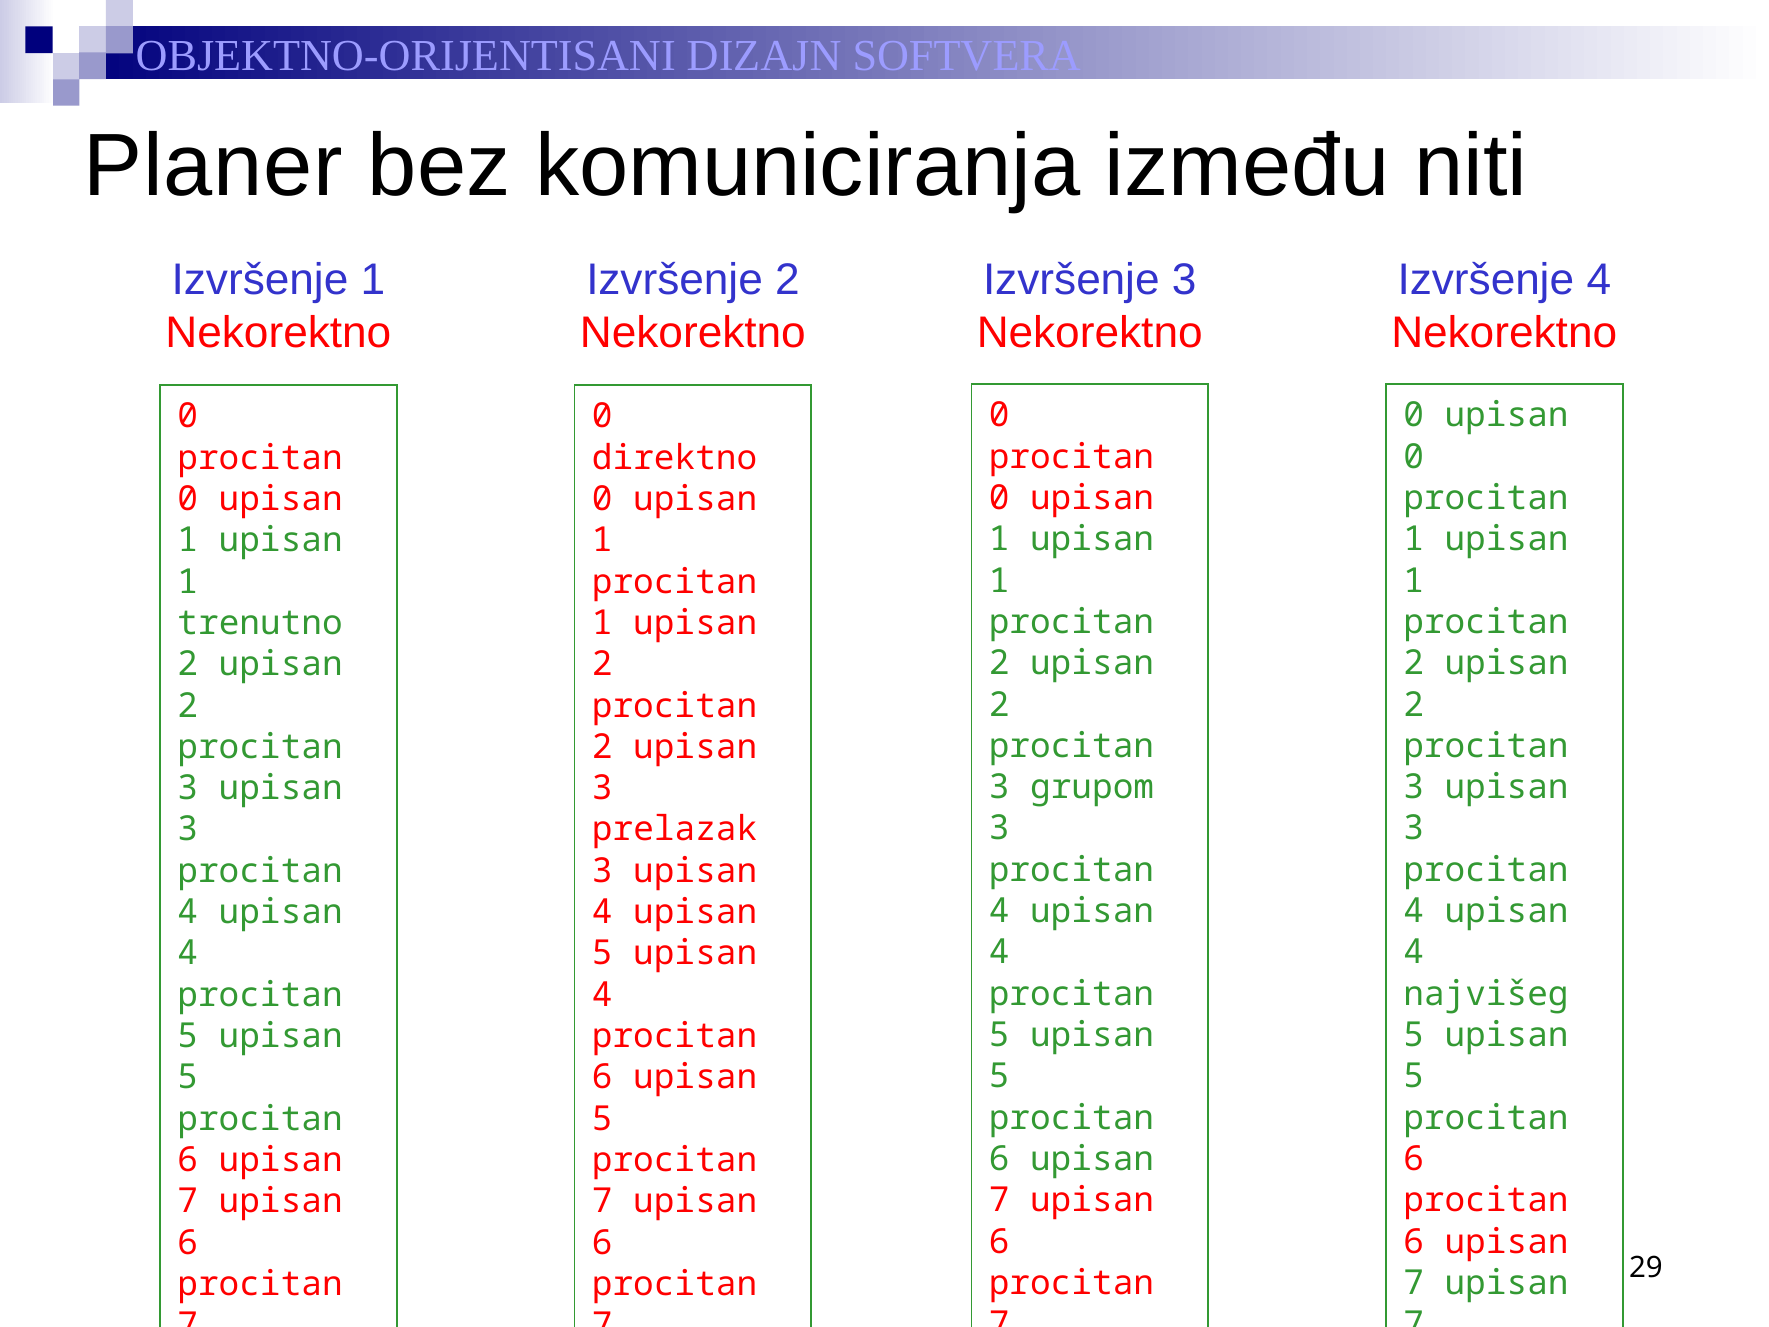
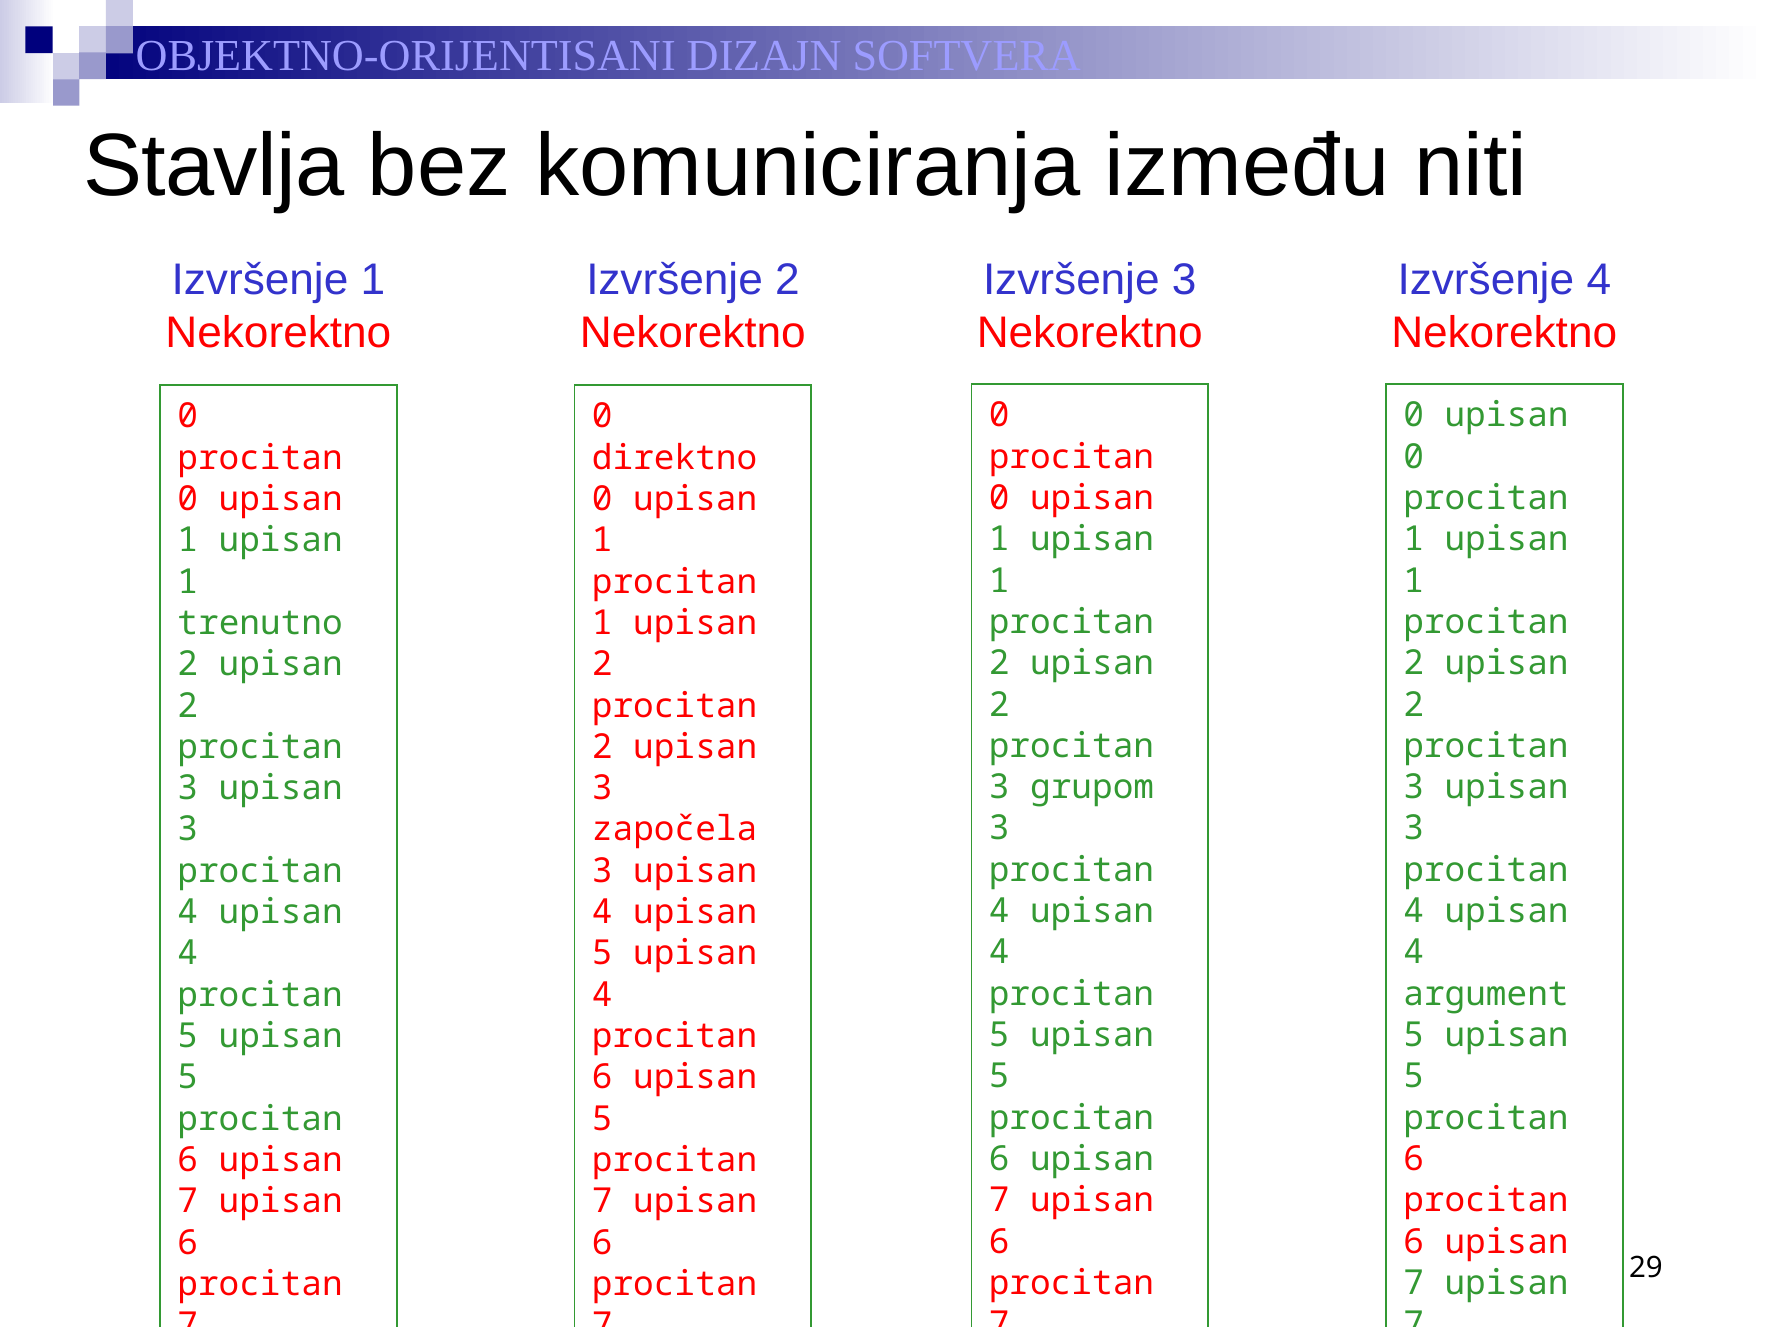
Planer: Planer -> Stavlja (214, 166)
prelazak: prelazak -> započela (675, 829)
najvišeg: najvišeg -> argument (1486, 994)
